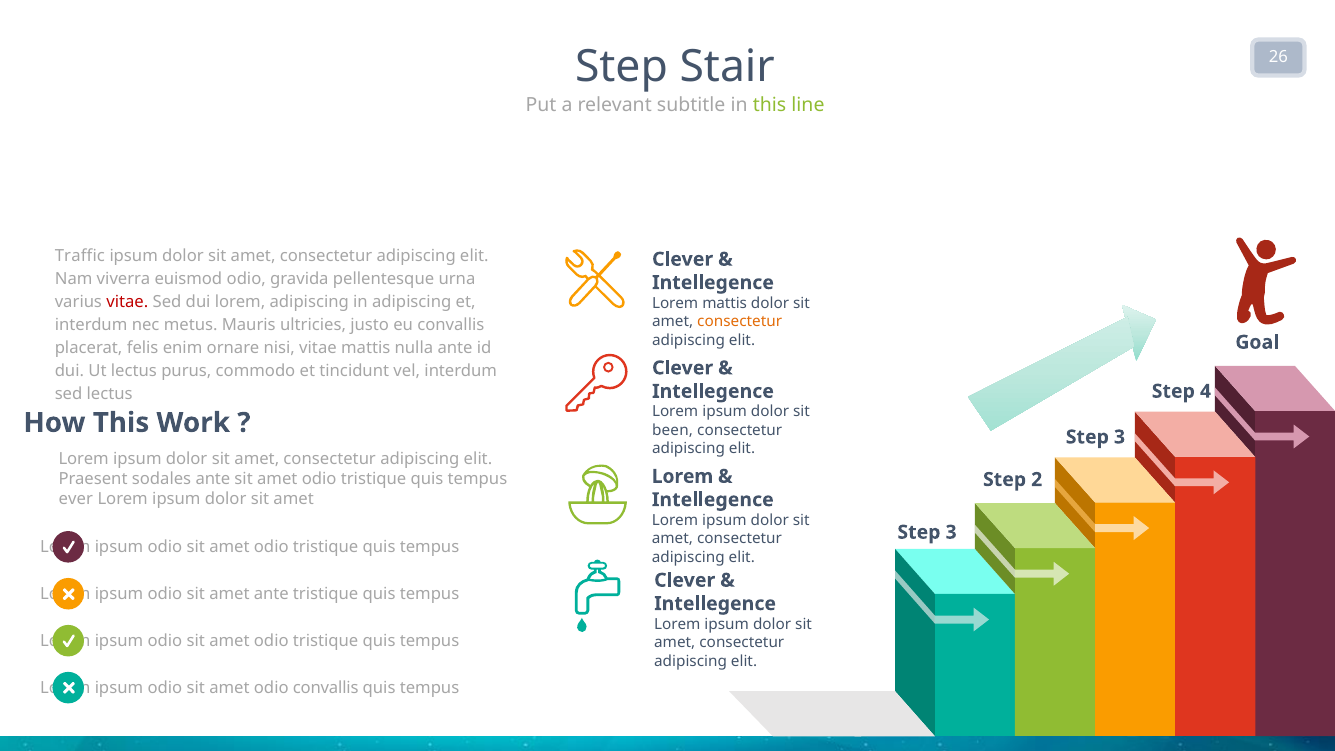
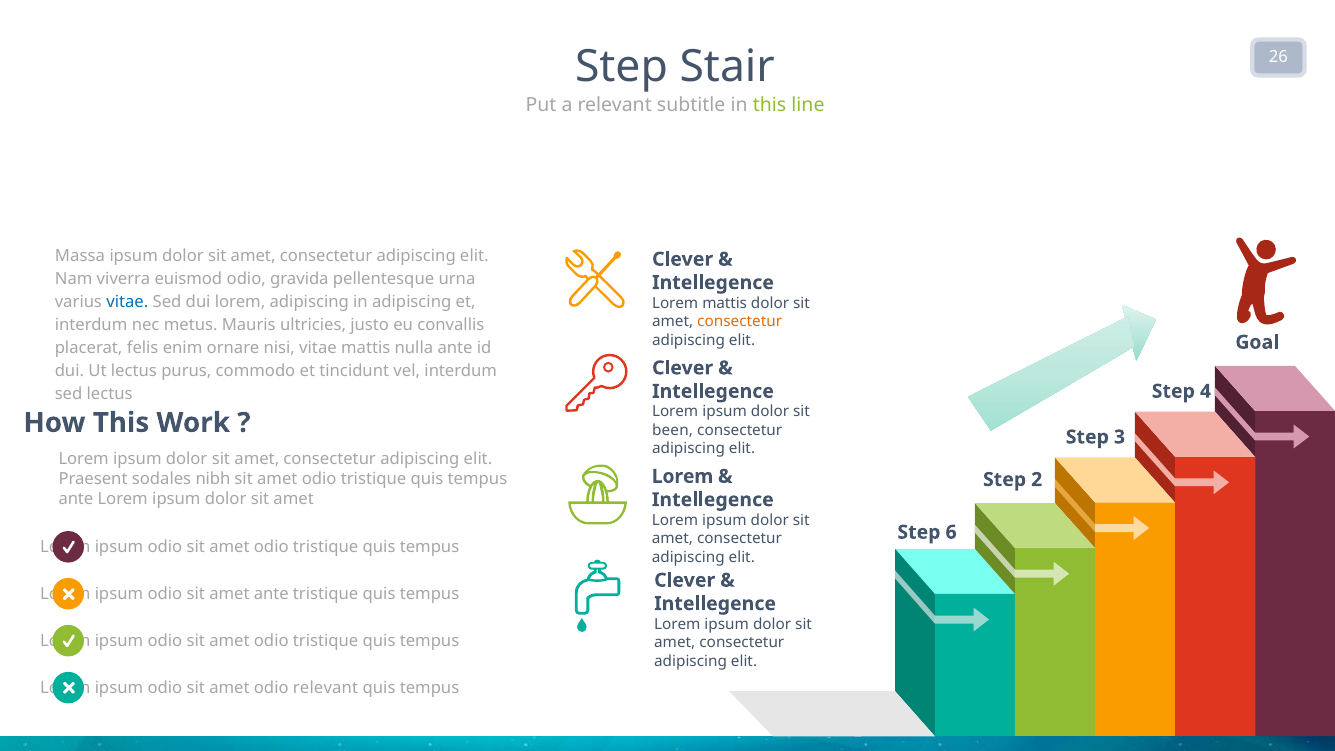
Traffic: Traffic -> Massa (80, 256)
vitae colour: red -> blue (127, 302)
sodales ante: ante -> nibh (213, 479)
ever: ever -> ante (76, 499)
3: 3 -> 6 (951, 532)
odio convallis: convallis -> relevant (326, 688)
